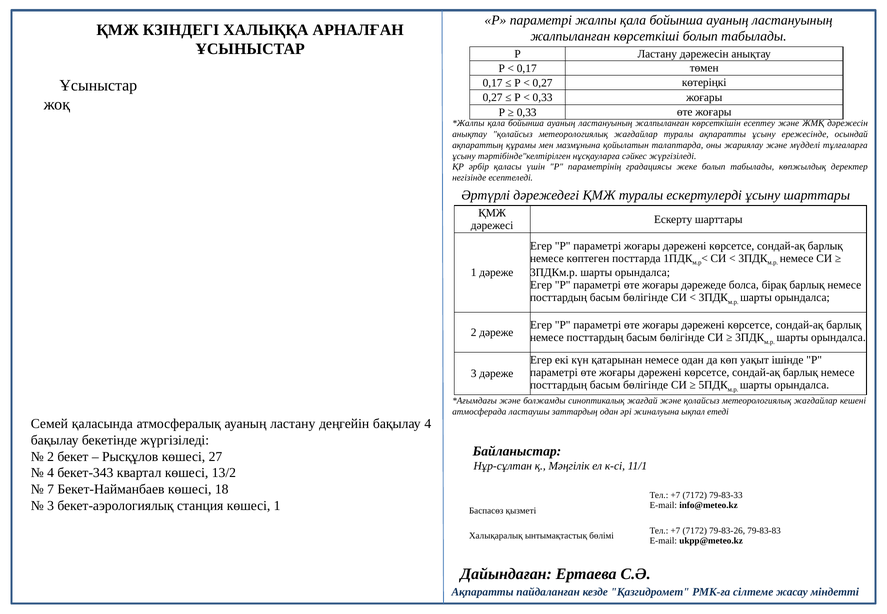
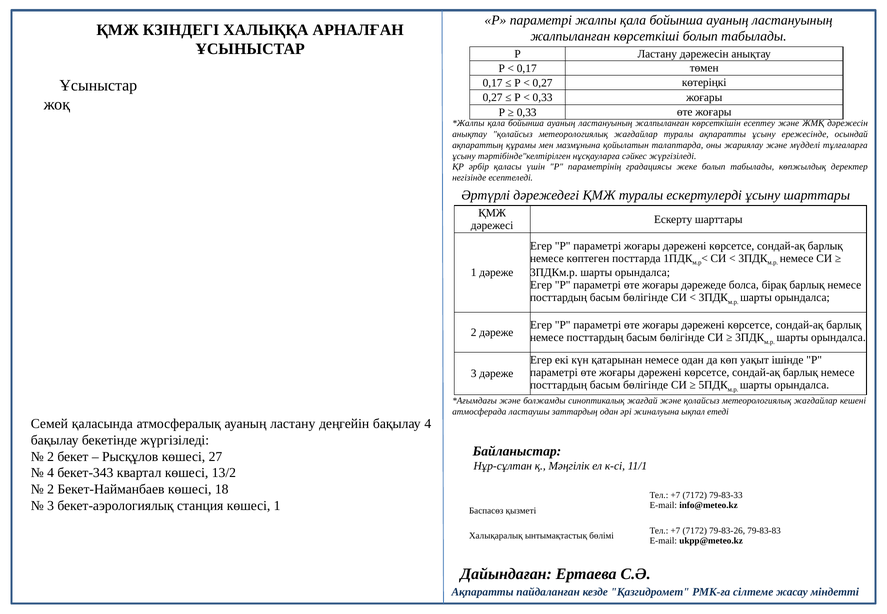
7: 7 -> 2 (51, 489)
